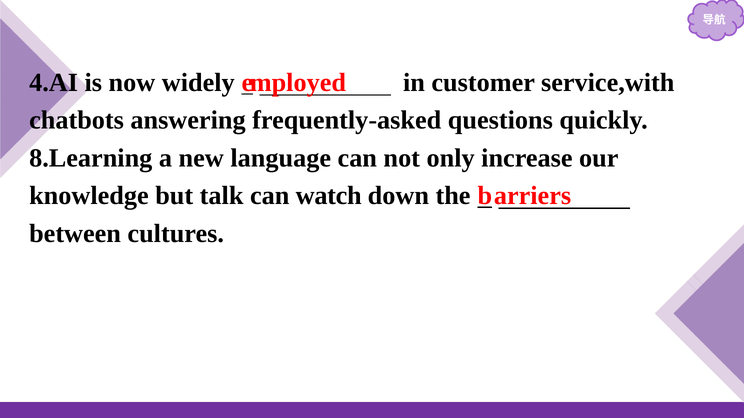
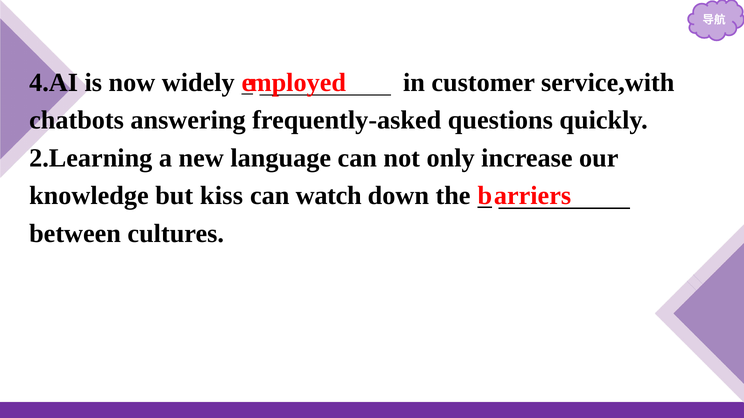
8.Learning: 8.Learning -> 2.Learning (91, 158)
talk: talk -> kiss (221, 196)
